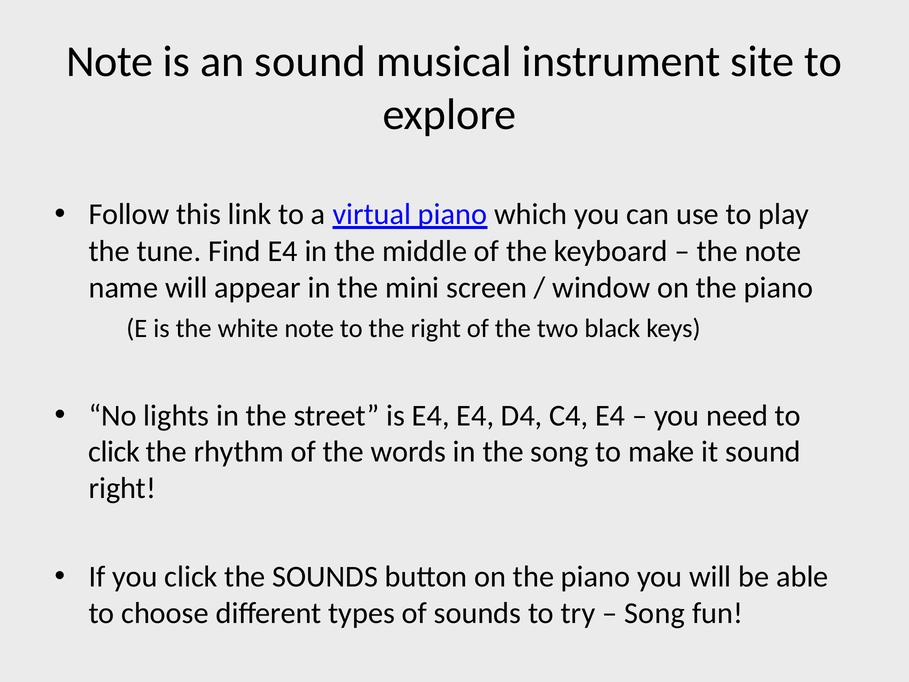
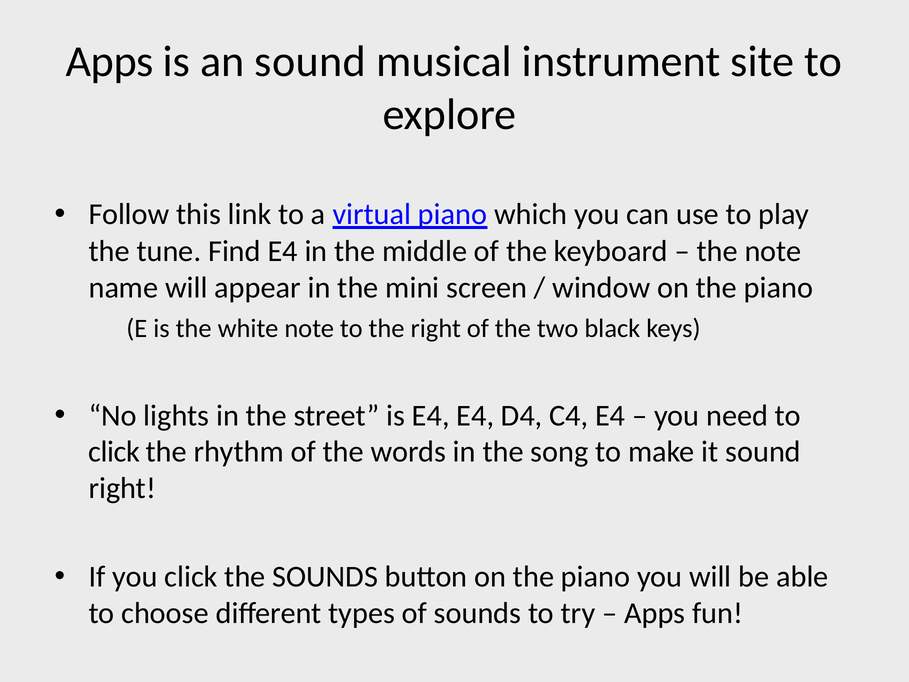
Note: Note -> Apps (110, 61)
Song: Song -> Apps (655, 613)
